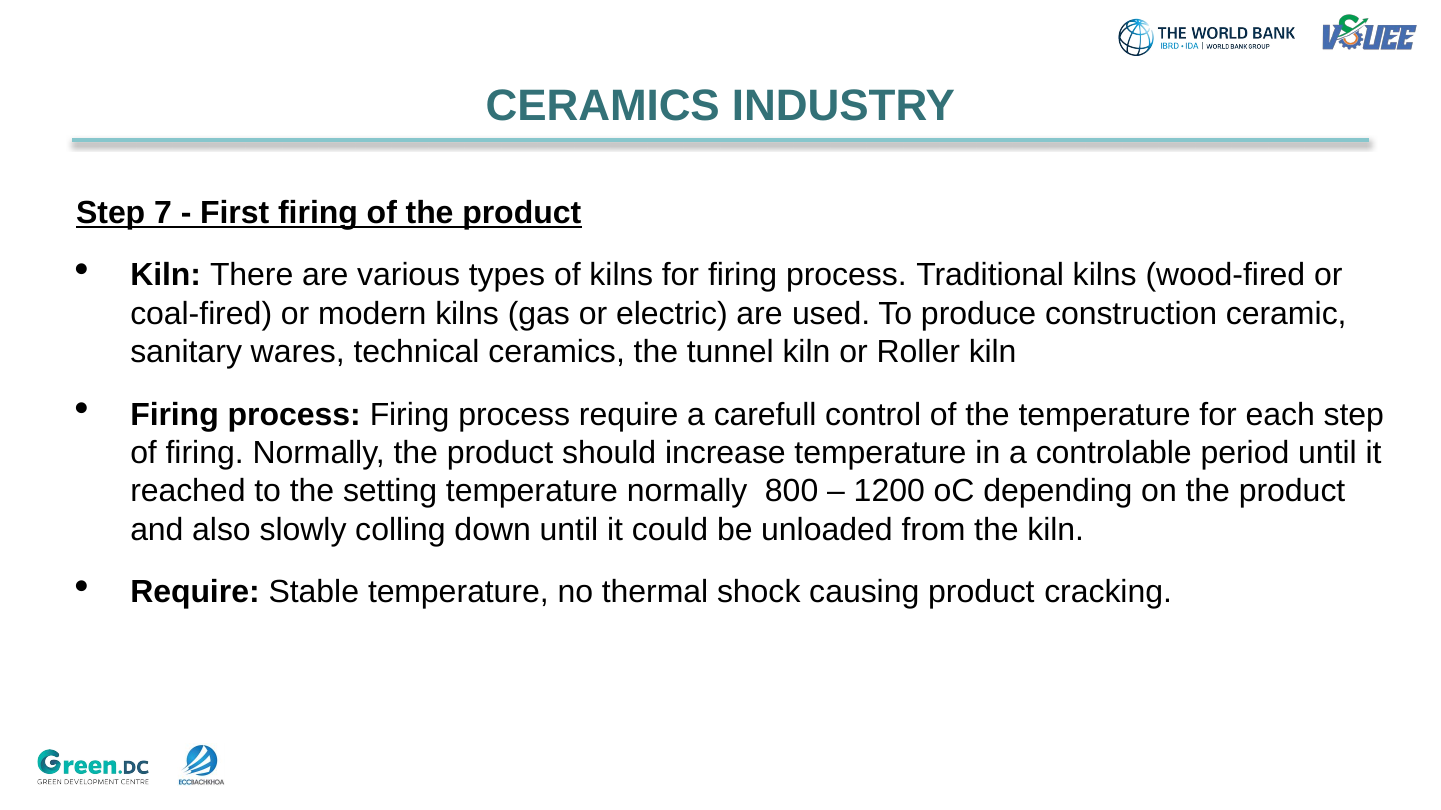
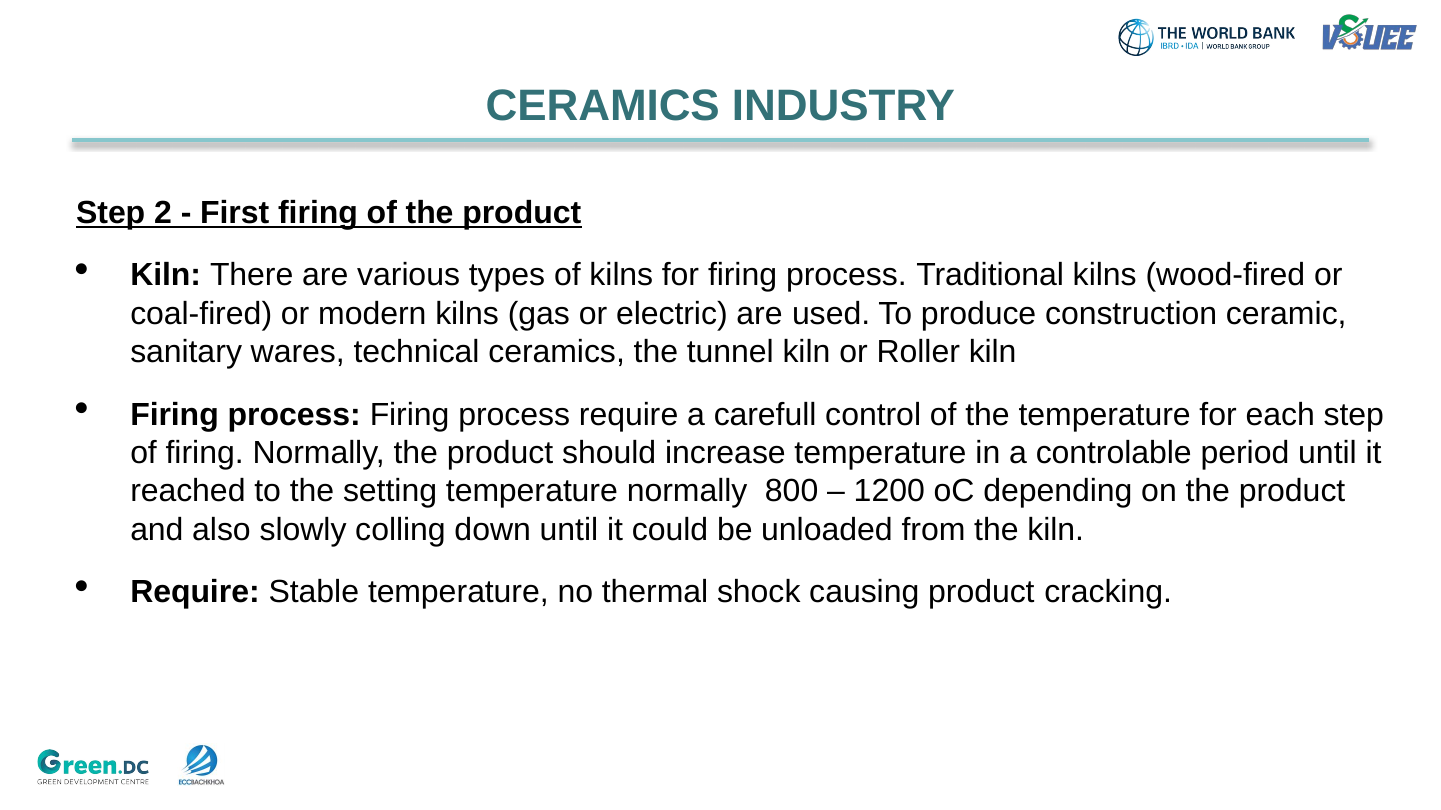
7: 7 -> 2 (163, 213)
